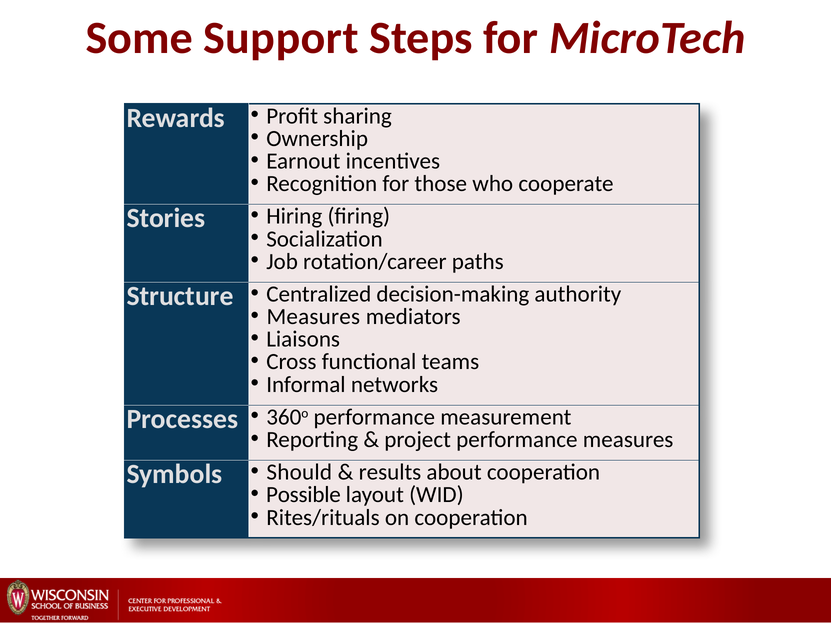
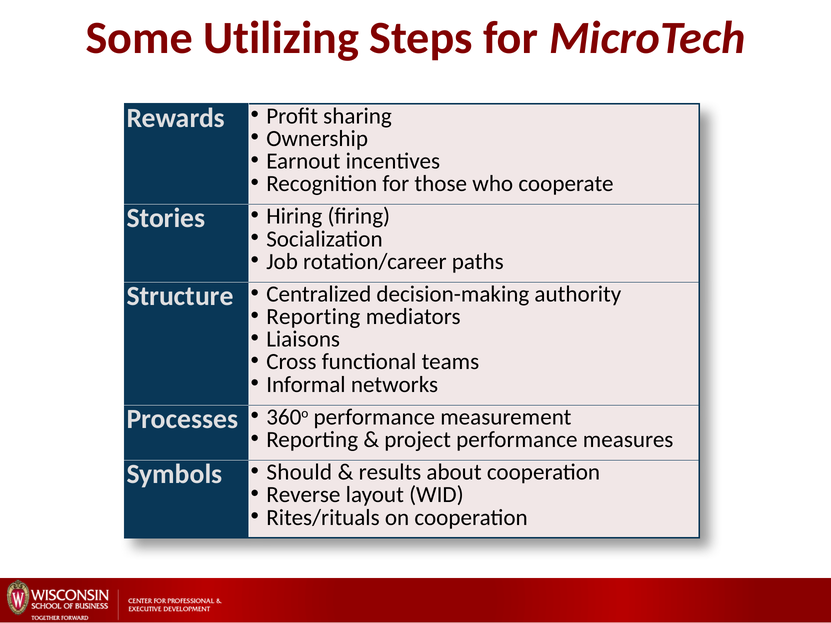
Support: Support -> Utilizing (281, 38)
Measures: Measures -> Reporting (313, 317)
Possible: Possible -> Reverse (303, 495)
